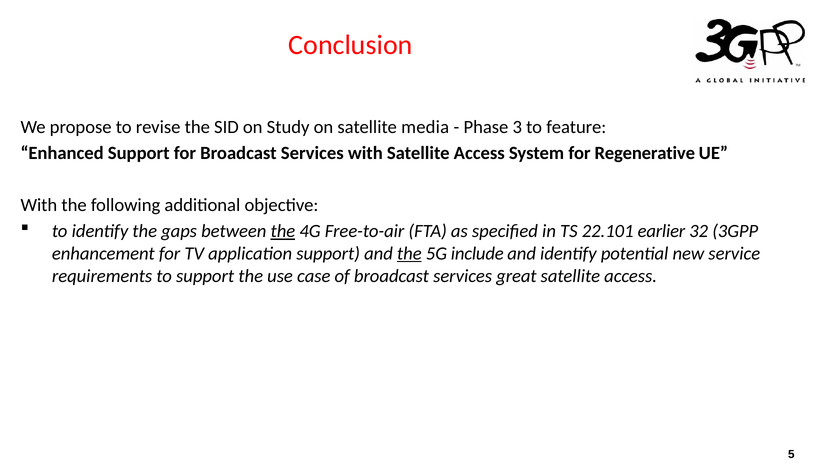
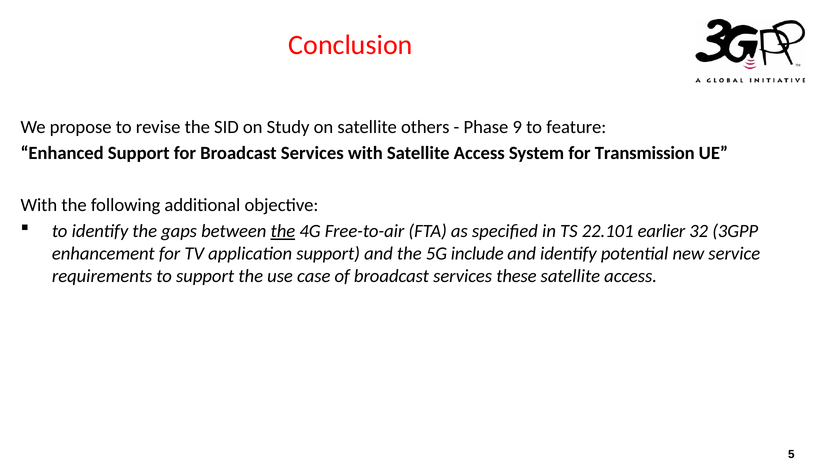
media: media -> others (425, 127)
3: 3 -> 9 (517, 127)
Regenerative: Regenerative -> Transmission (645, 153)
the underline: present -> none (409, 254)
great: great -> these (516, 276)
